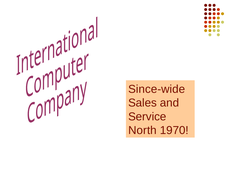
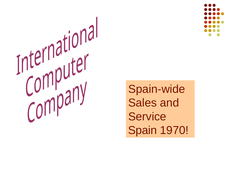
Since-wide: Since-wide -> Spain-wide (157, 89)
North: North -> Spain (143, 130)
